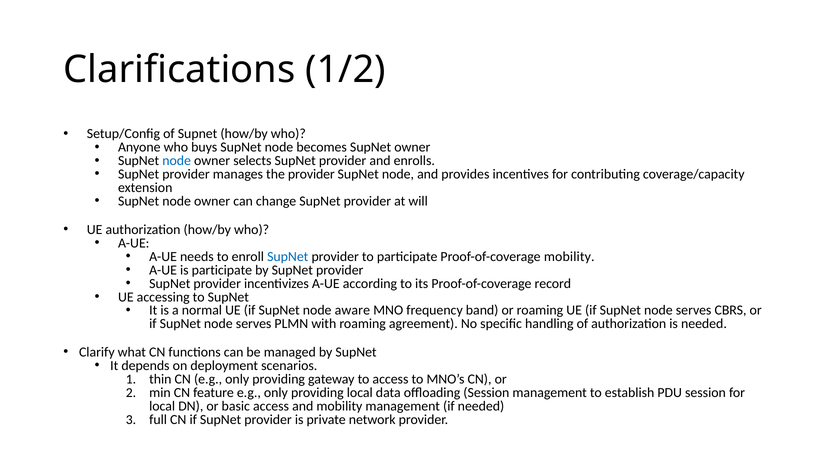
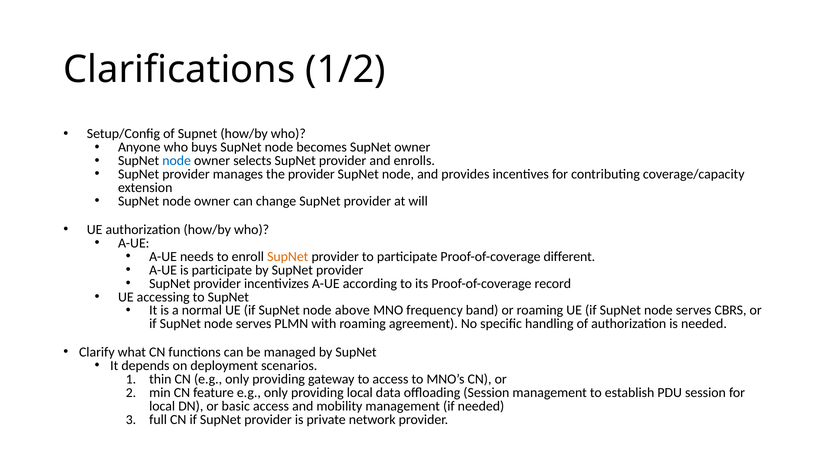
SupNet colour: blue -> orange (288, 257)
Proof-of-coverage mobility: mobility -> different (569, 257)
aware: aware -> above (352, 310)
